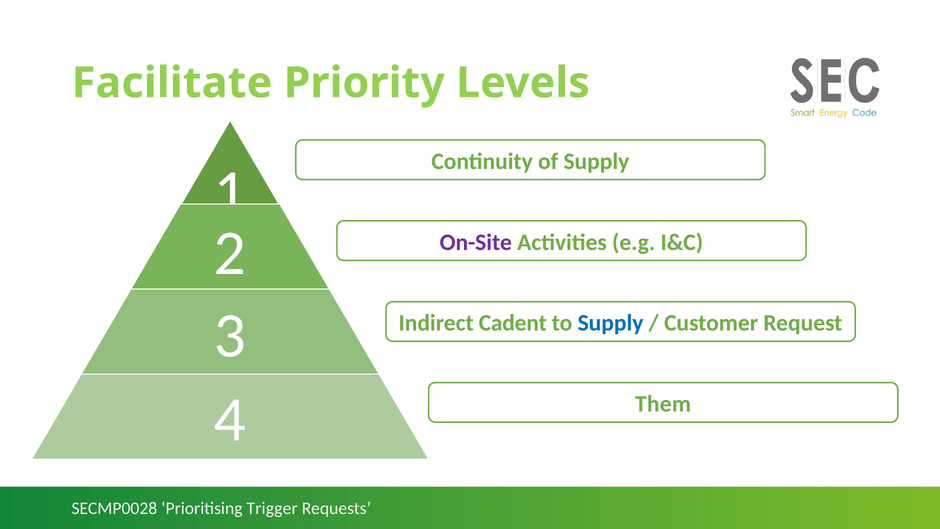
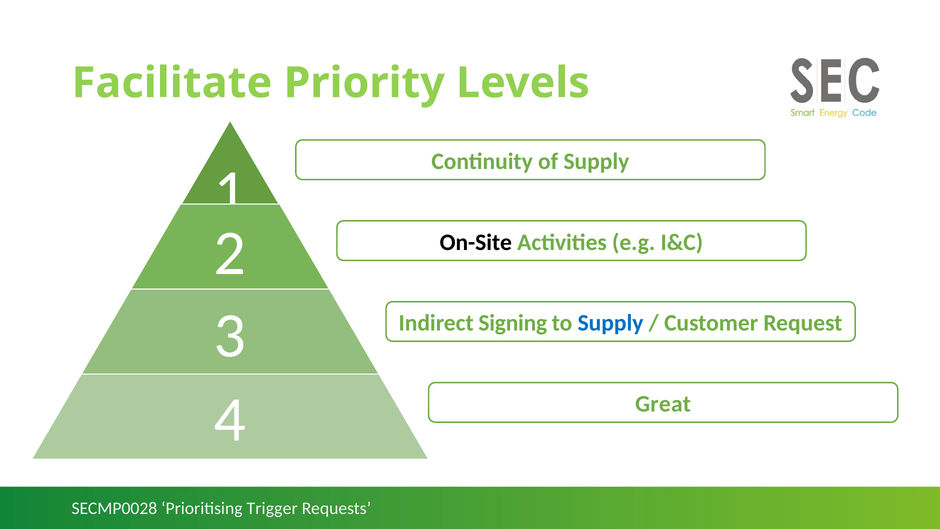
On-Site colour: purple -> black (476, 242)
Cadent: Cadent -> Signing (513, 323)
Them: Them -> Great (663, 404)
